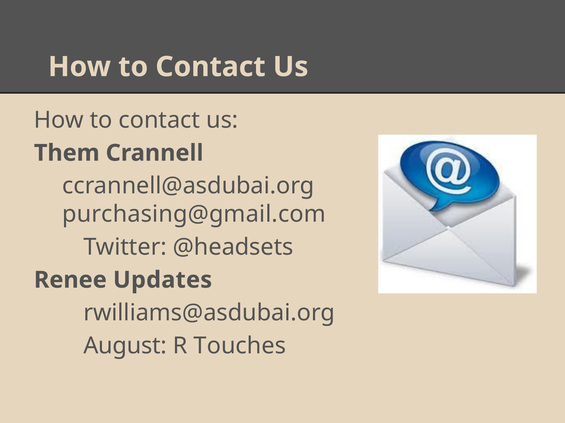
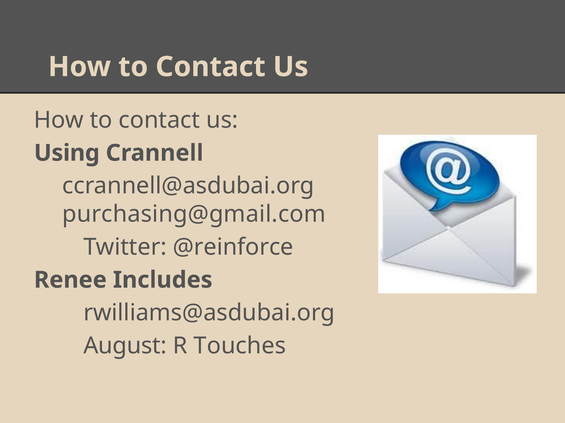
Them: Them -> Using (67, 153)
@headsets: @headsets -> @reinforce (233, 247)
Updates: Updates -> Includes (163, 280)
